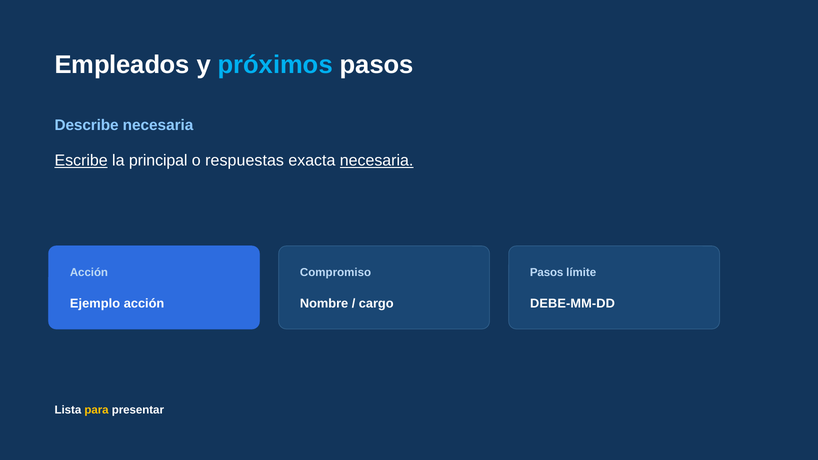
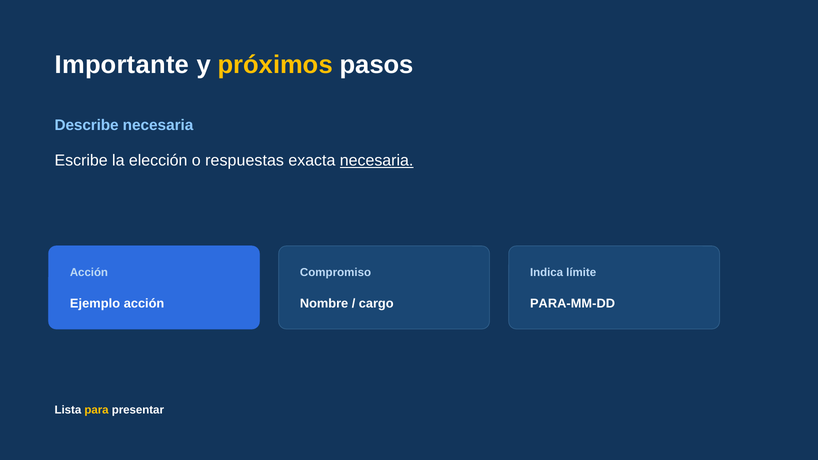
Empleados: Empleados -> Importante (122, 65)
próximos colour: light blue -> yellow (275, 65)
Escribe underline: present -> none (81, 161)
principal: principal -> elección (158, 161)
Pasos: Pasos -> Indica (547, 273)
DEBE-MM-DD: DEBE-MM-DD -> PARA-MM-DD (573, 304)
